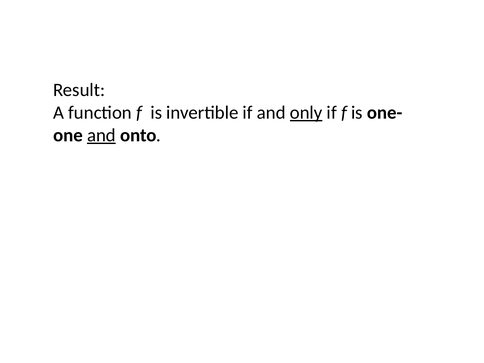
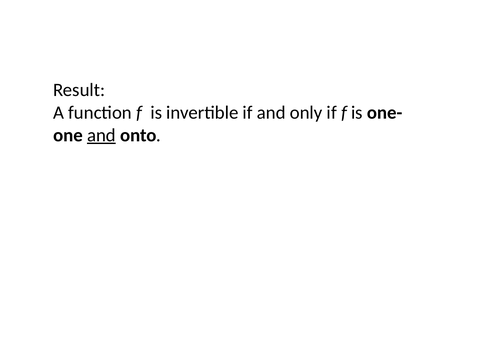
only underline: present -> none (306, 113)
